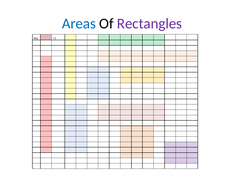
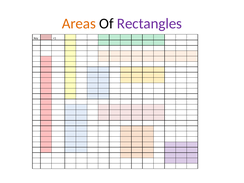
Areas colour: blue -> orange (79, 24)
